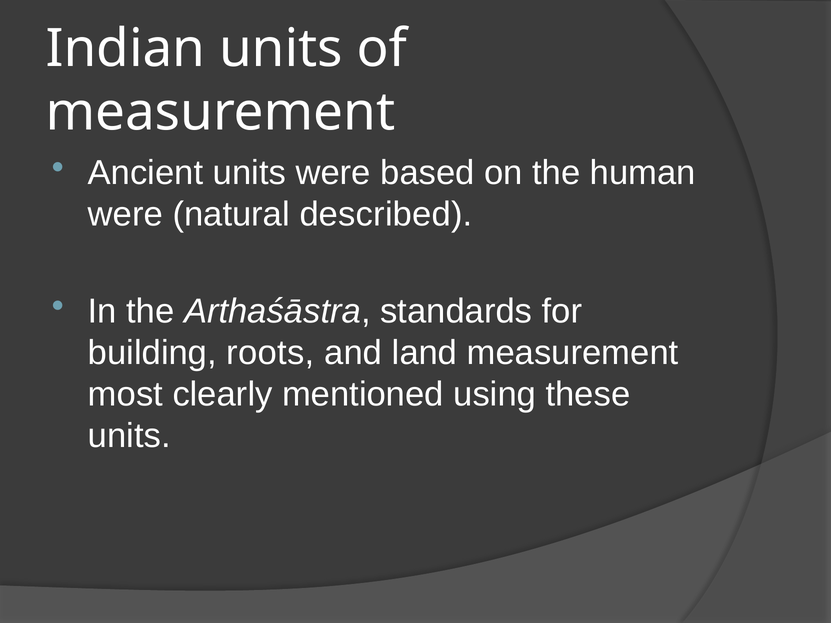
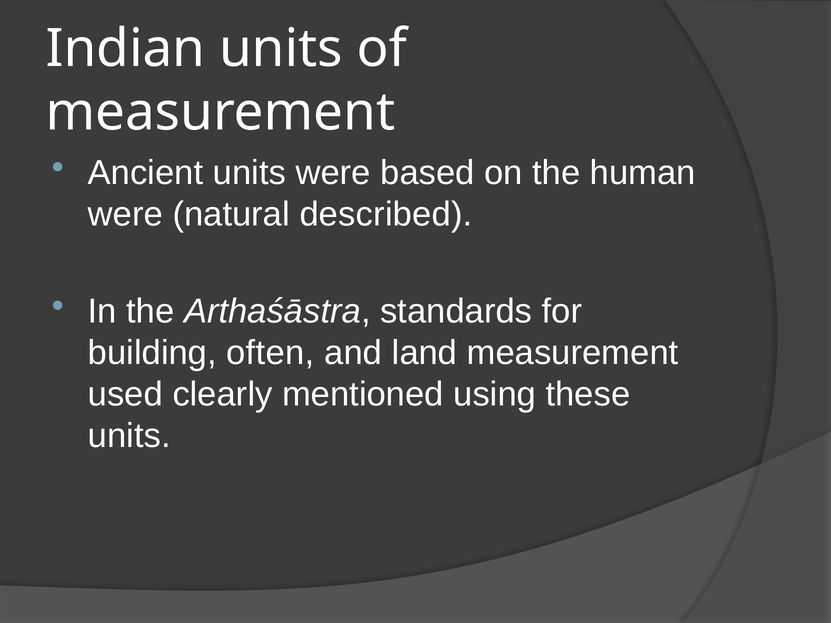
roots: roots -> often (270, 353)
most: most -> used (125, 394)
